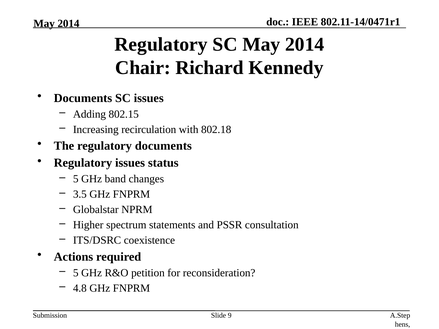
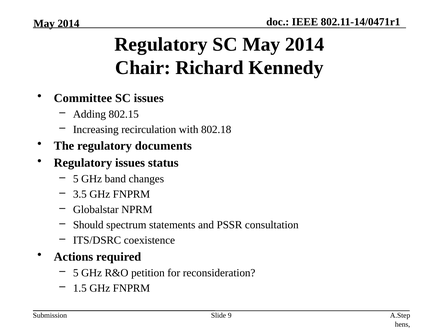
Documents: Documents -> Committee (83, 98)
Higher: Higher -> Should (88, 225)
4.8: 4.8 -> 1.5 (80, 288)
